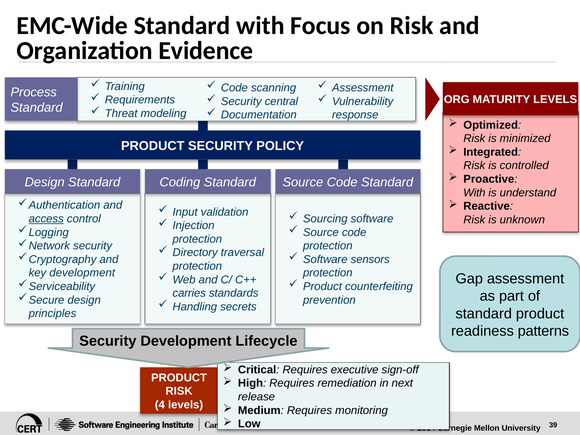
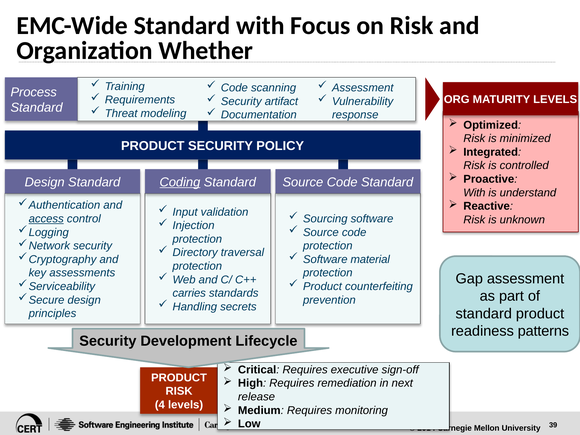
Evidence: Evidence -> Whether (206, 51)
central: central -> artifact (281, 101)
Coding underline: none -> present (180, 182)
sensors: sensors -> material (370, 259)
key development: development -> assessments (82, 273)
